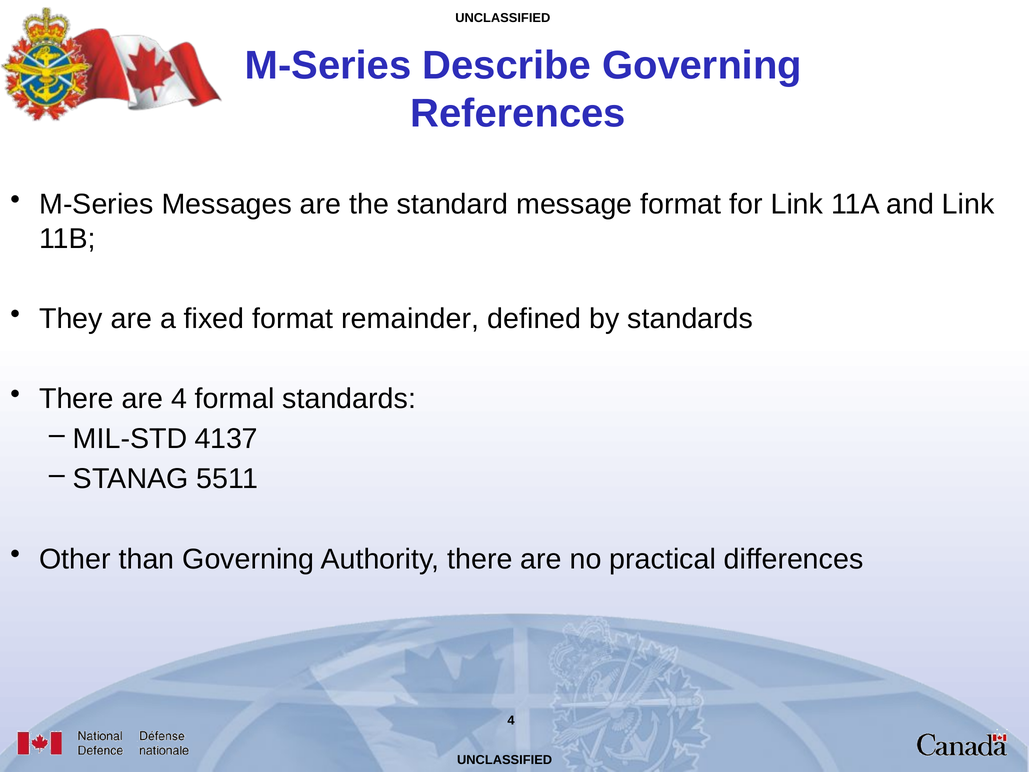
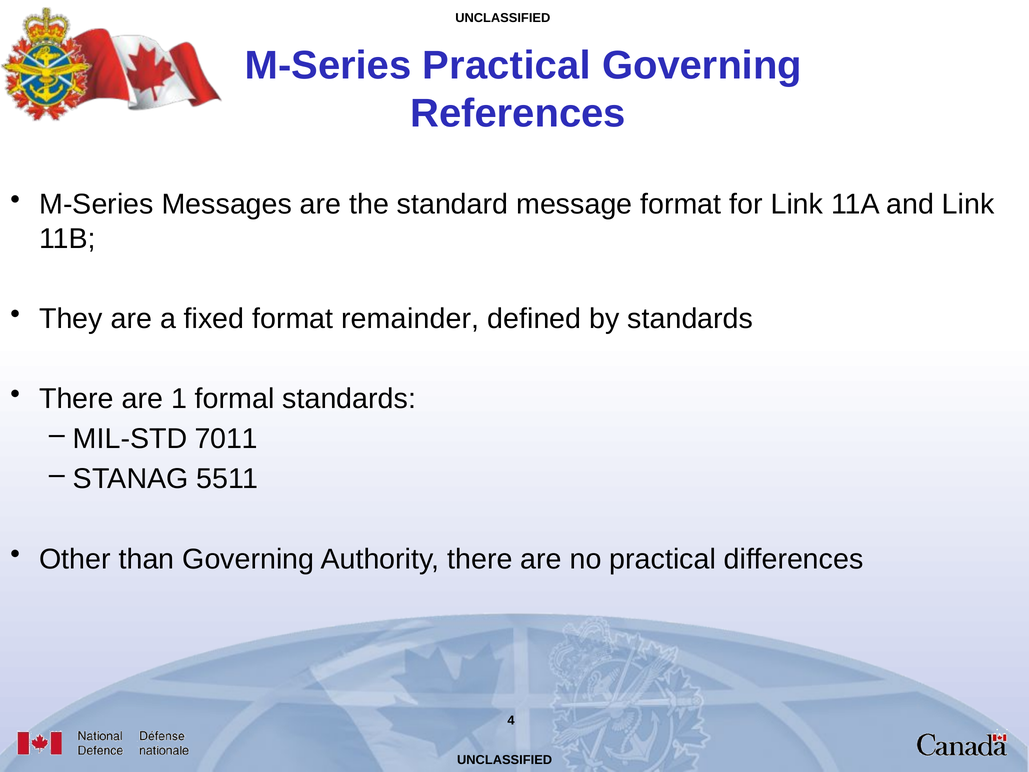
M-Series Describe: Describe -> Practical (507, 66)
are 4: 4 -> 1 (179, 399)
4137: 4137 -> 7011 (226, 439)
